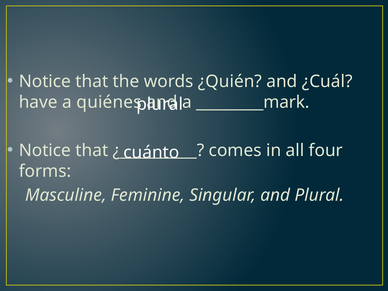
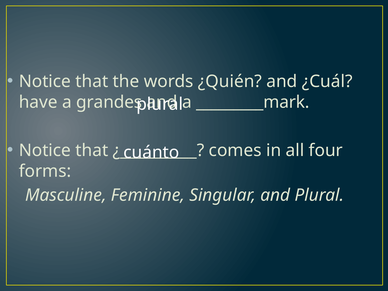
quiénes: quiénes -> grandes (109, 102)
